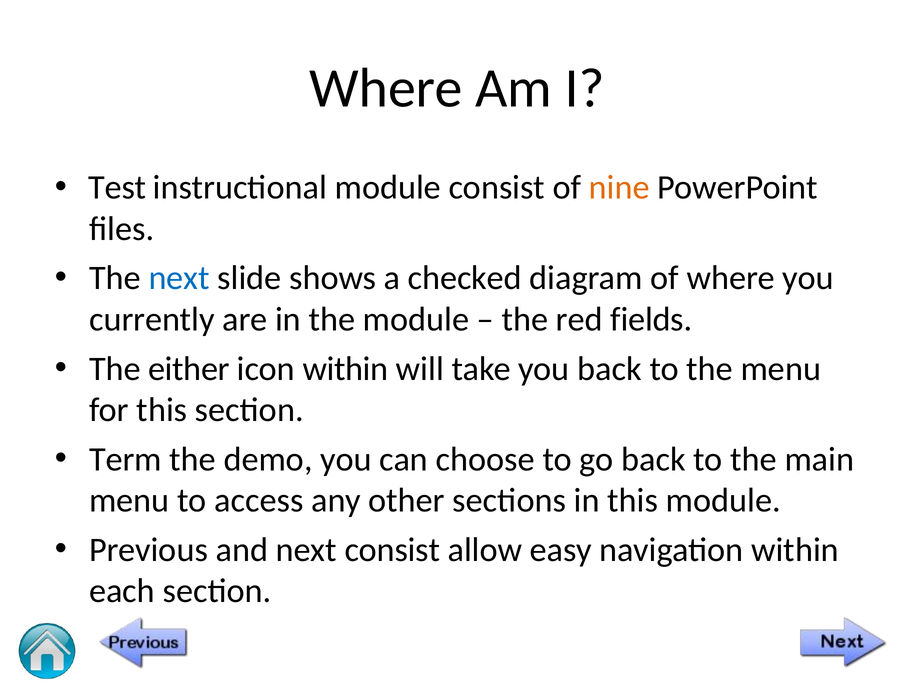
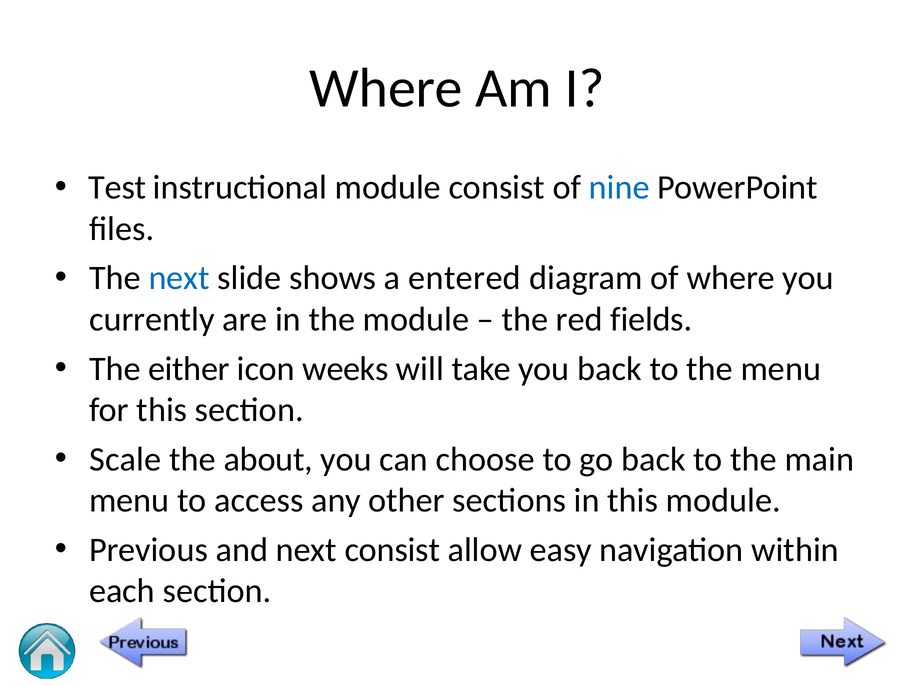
nine colour: orange -> blue (619, 187)
checked: checked -> entered (465, 278)
icon within: within -> weeks (346, 368)
Term: Term -> Scale (125, 459)
demo: demo -> about (268, 459)
